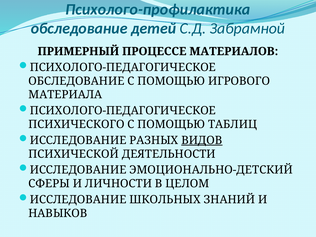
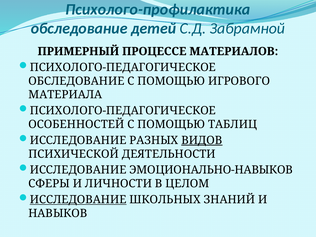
ПСИХИЧЕСКОГО: ПСИХИЧЕСКОГО -> ОСОБЕННОСТЕЙ (76, 124)
ЭМОЦИОНАЛЬНО-ДЕТСКИЙ: ЭМОЦИОНАЛЬНО-ДЕТСКИЙ -> ЭМОЦИОНАЛЬНО-НАВЫКОВ (211, 170)
ИССЛЕДОВАНИЕ underline: none -> present (78, 200)
